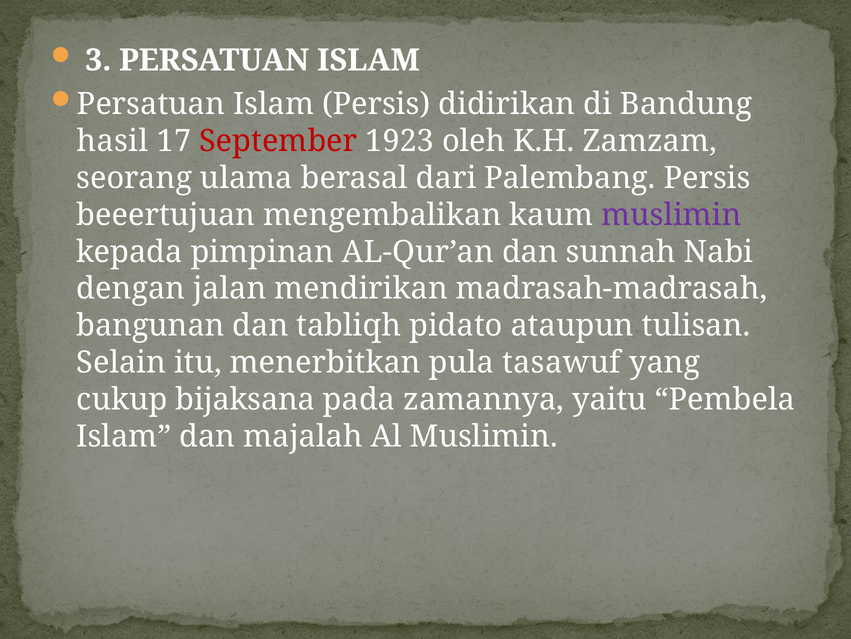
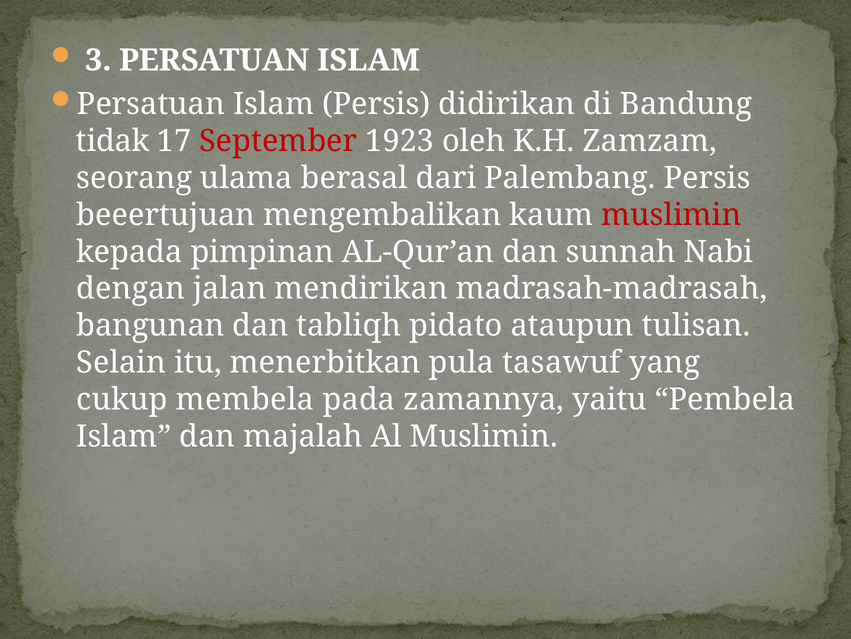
hasil: hasil -> tidak (113, 141)
muslimin colour: purple -> red (671, 215)
bijaksana: bijaksana -> membela (245, 399)
